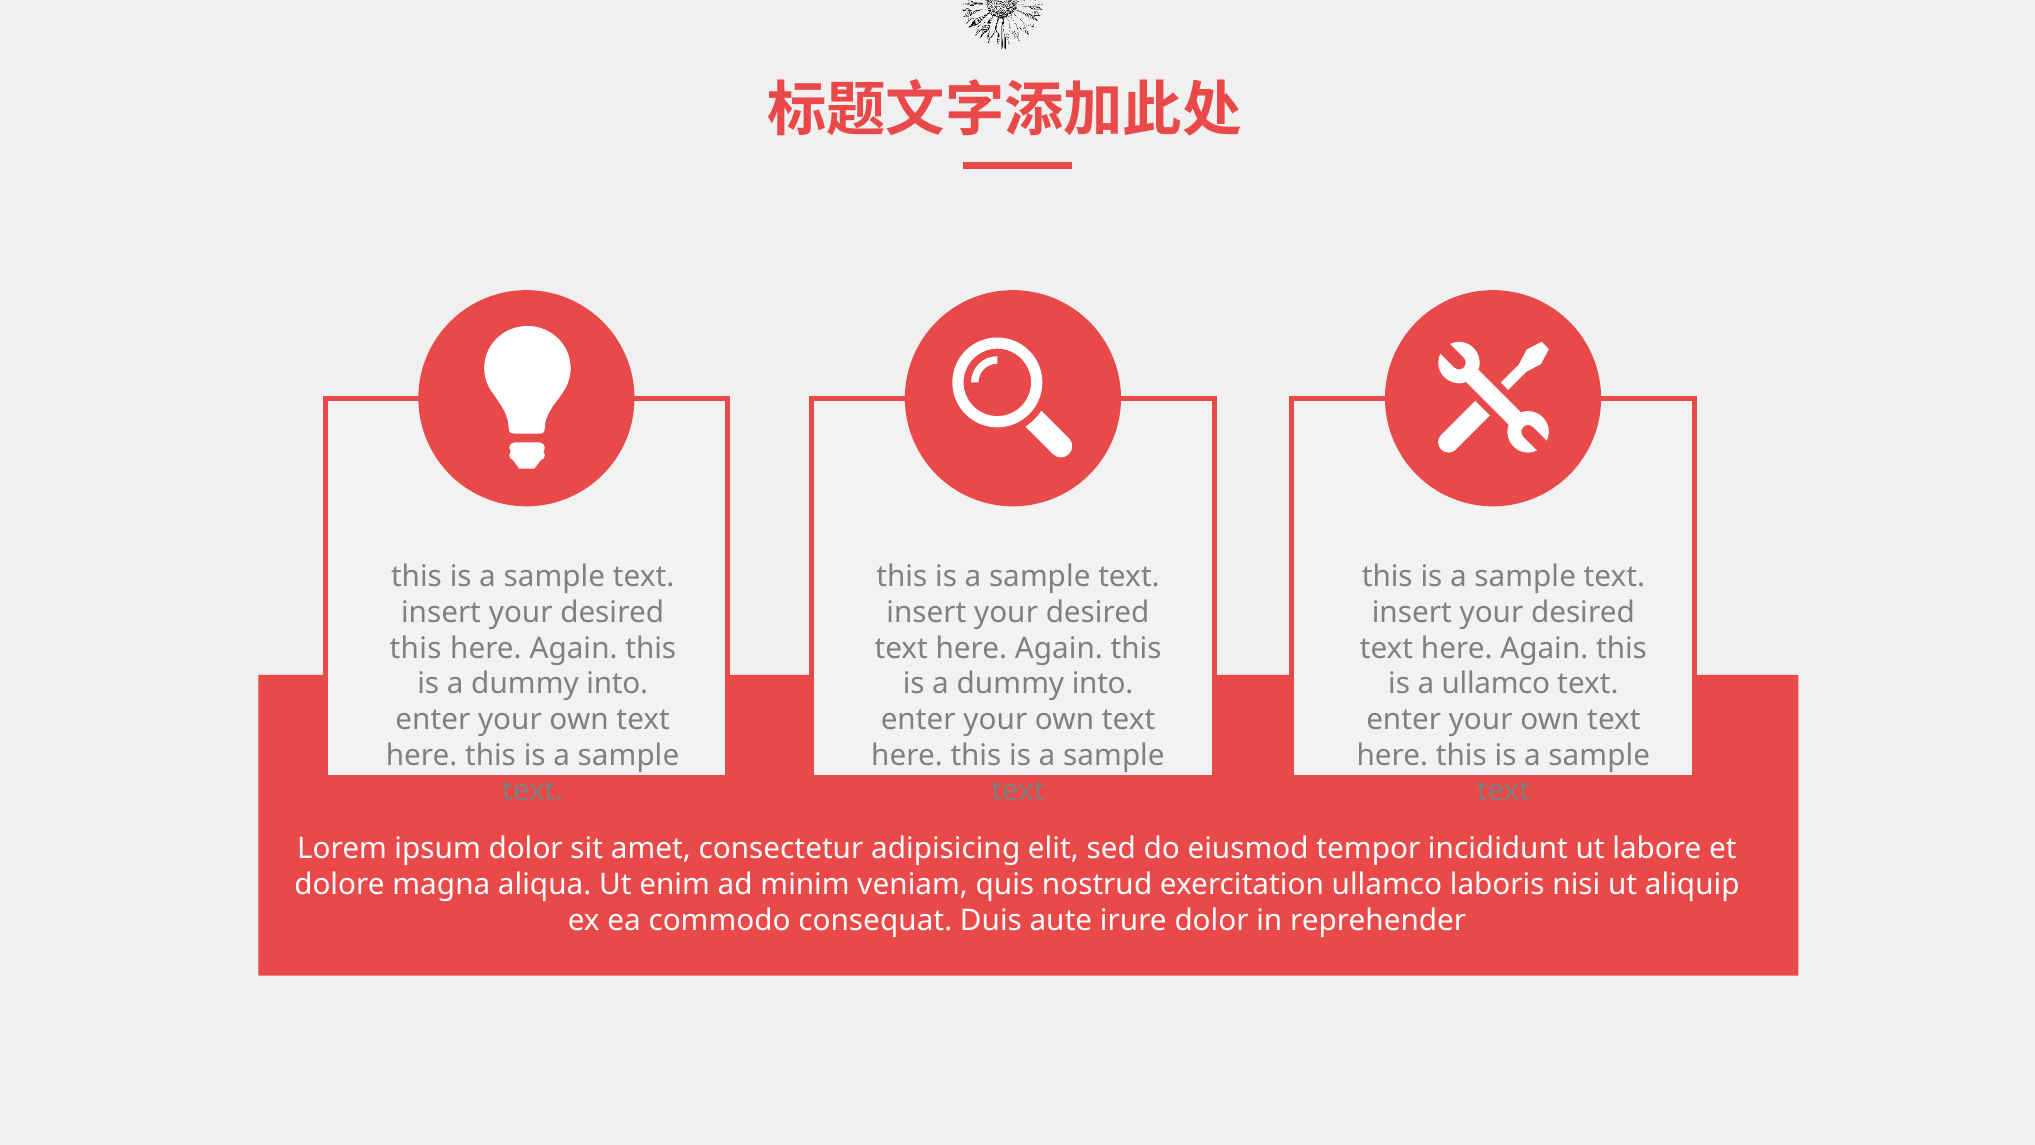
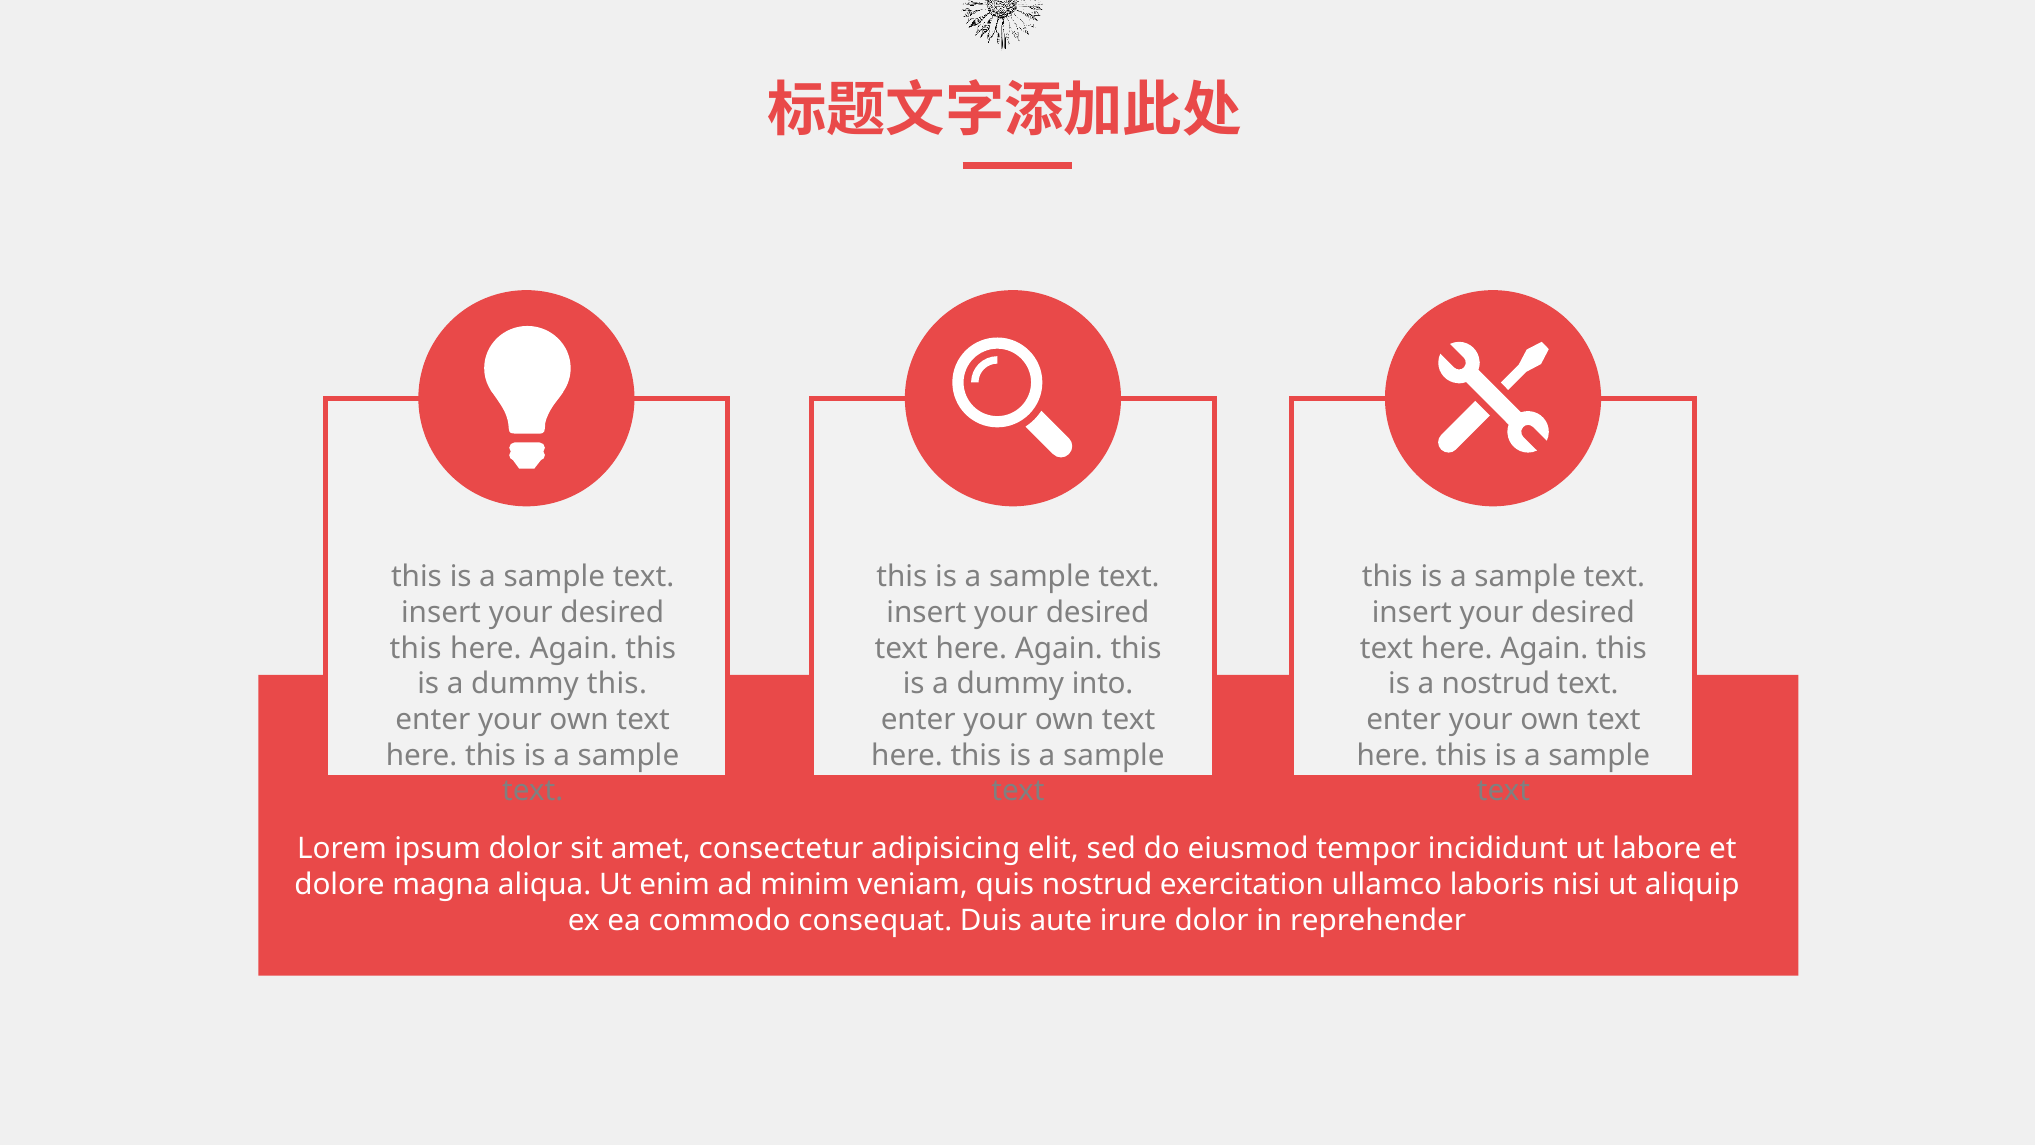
into: into -> this (617, 684)
a ullamco: ullamco -> nostrud (1496, 684)
